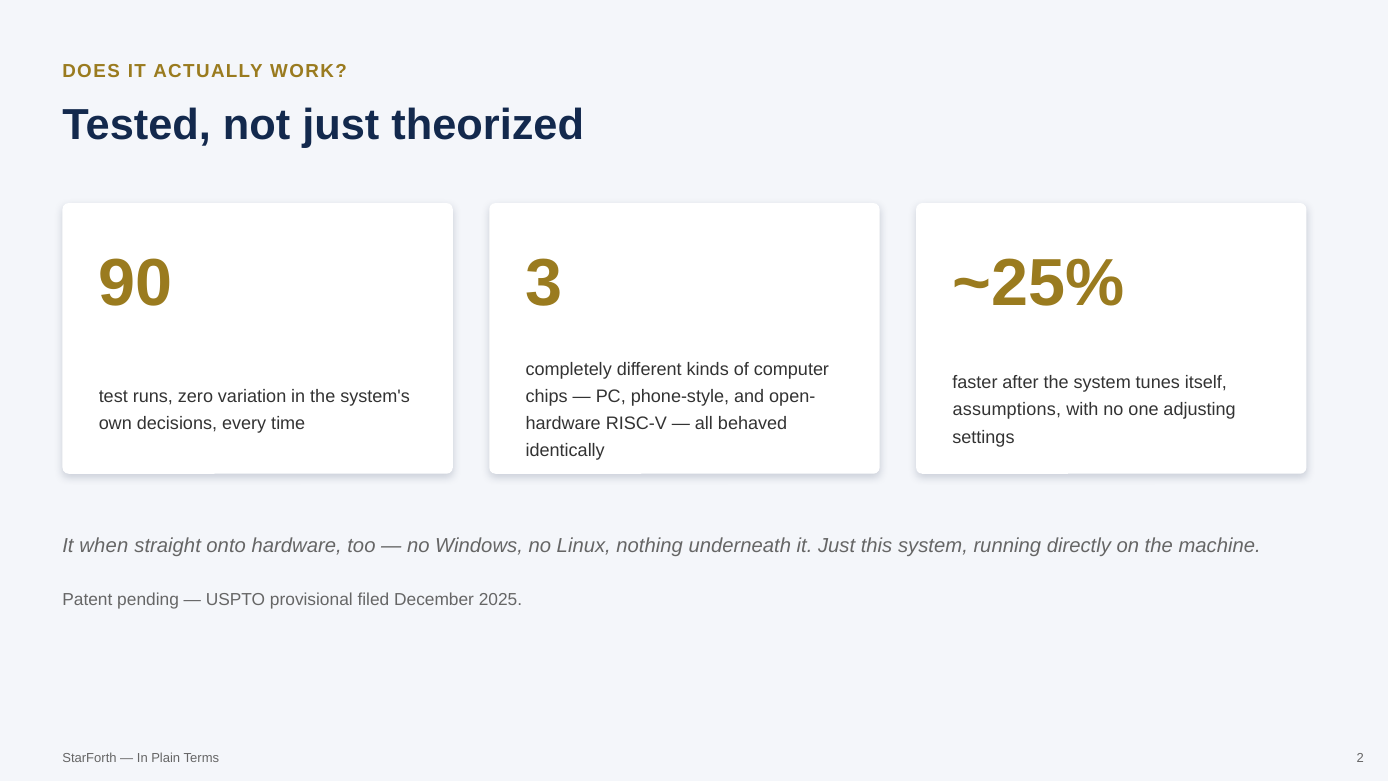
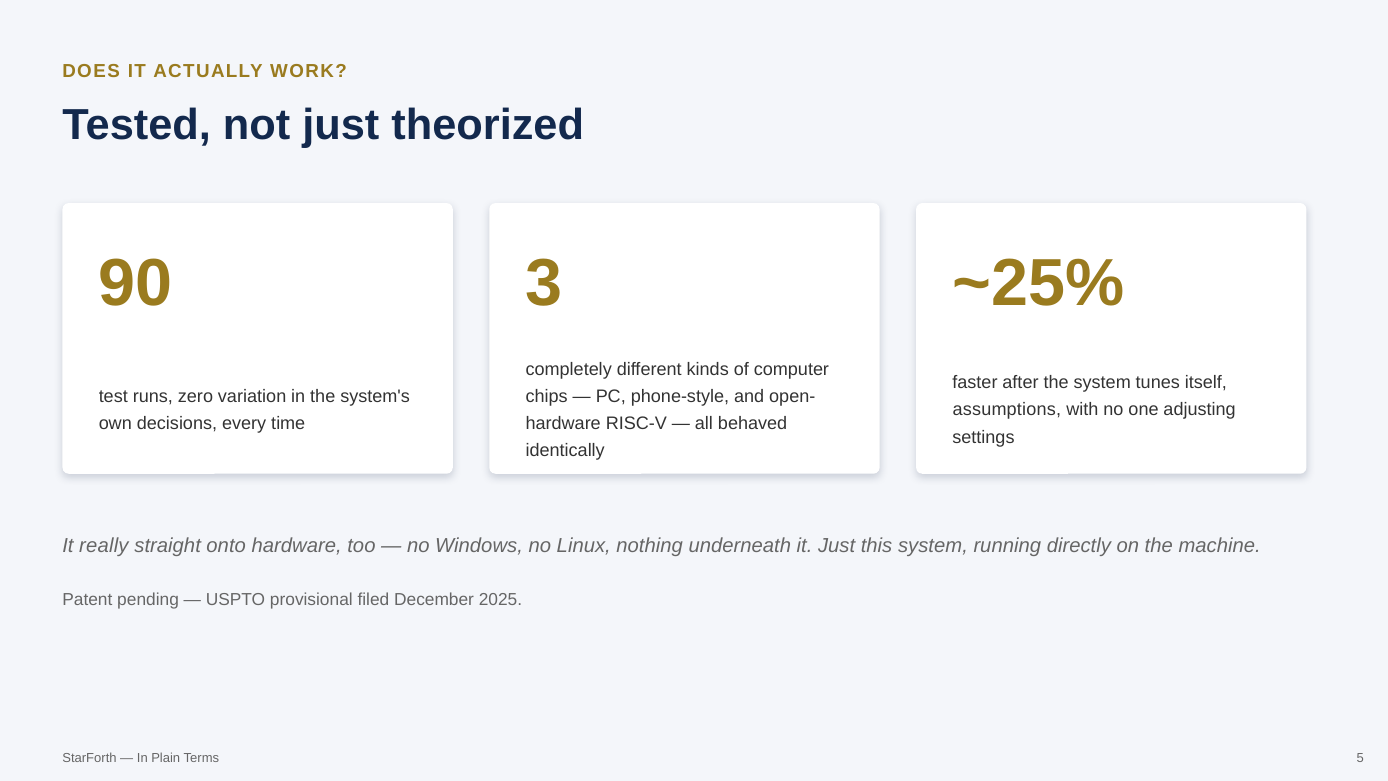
when: when -> really (104, 546)
2: 2 -> 5 (1360, 758)
